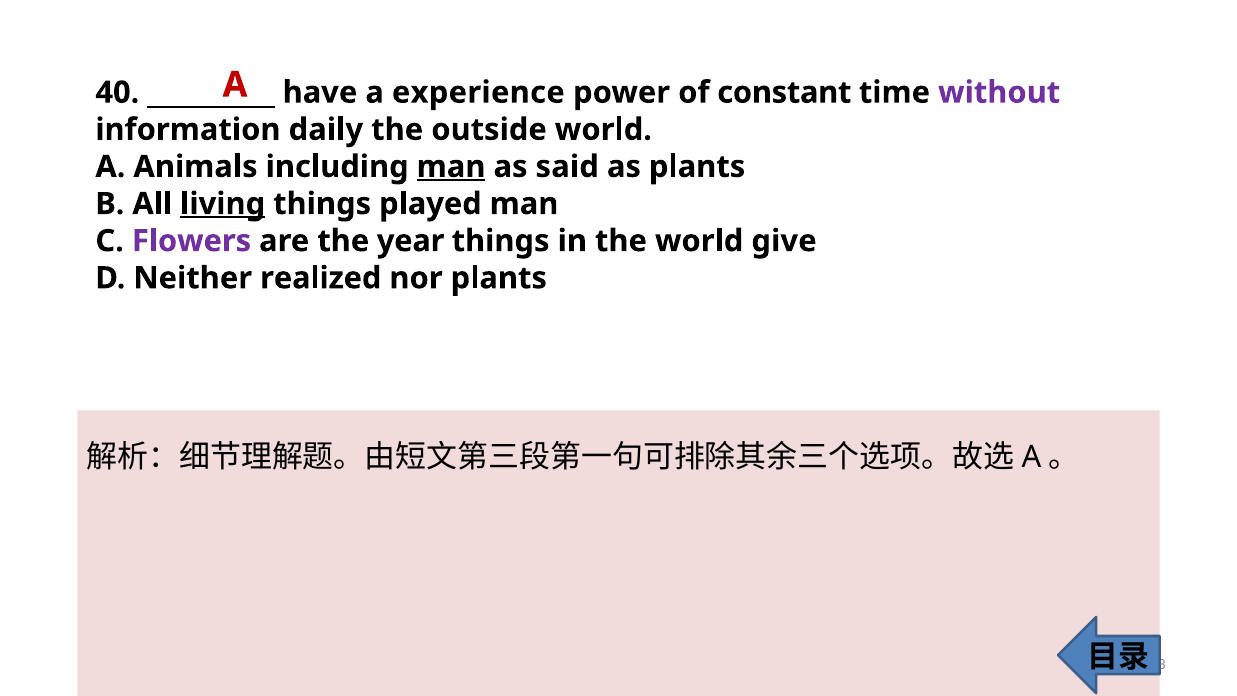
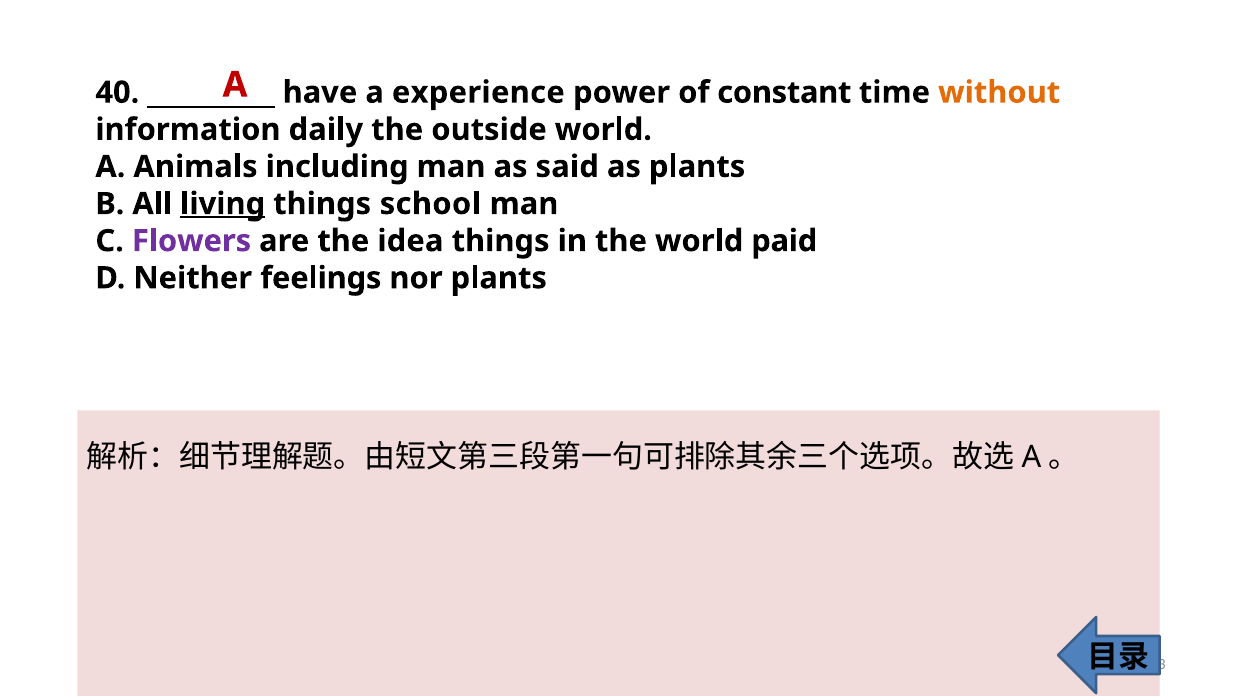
without colour: purple -> orange (999, 92)
man underline: present -> none (451, 167)
played: played -> school (430, 204)
year: year -> idea (410, 241)
give: give -> paid (784, 241)
realized: realized -> feelings (321, 278)
